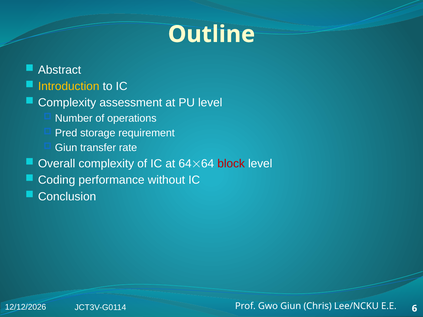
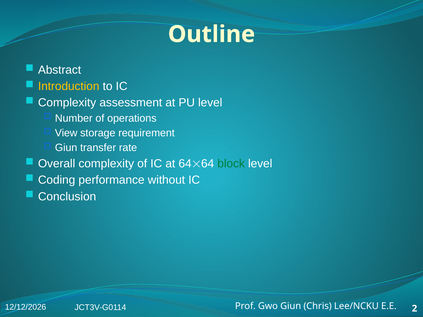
Pred: Pred -> View (66, 133)
block colour: red -> green (231, 164)
6: 6 -> 2 (414, 309)
